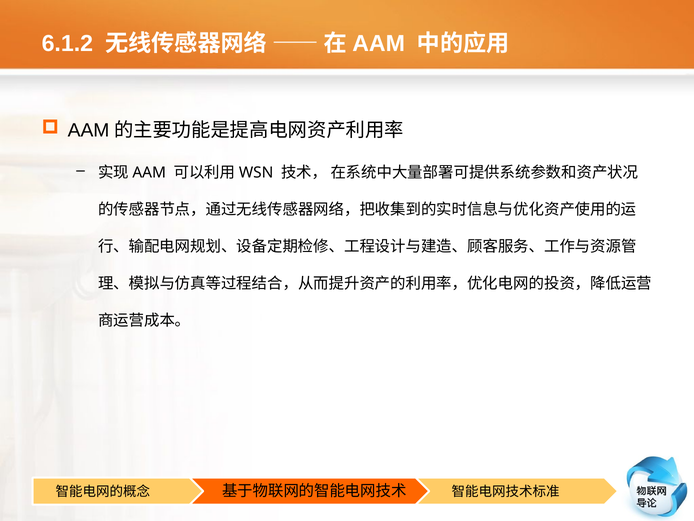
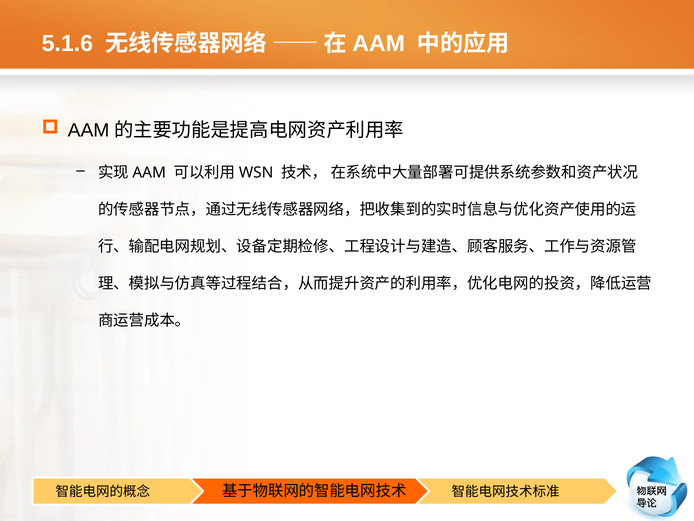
6.1.2: 6.1.2 -> 5.1.6 (67, 44)
